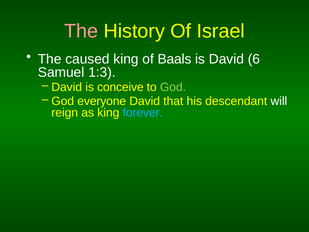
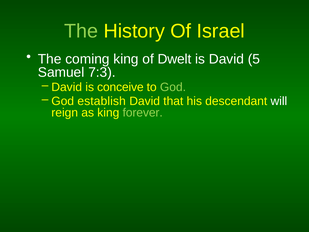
The colour: pink -> light green (81, 31)
caused: caused -> coming (87, 59)
Baals: Baals -> Dwelt (175, 59)
6: 6 -> 5 (254, 59)
1:3: 1:3 -> 7:3 (102, 72)
everyone: everyone -> establish (102, 101)
forever colour: light blue -> light green (143, 113)
